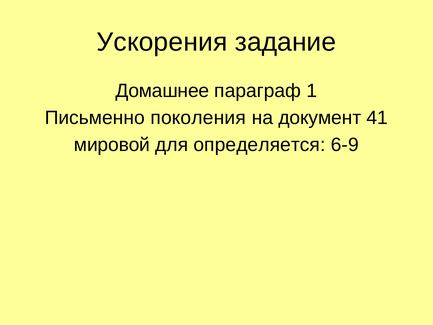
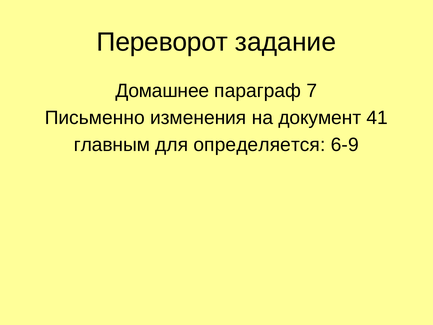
Ускорения: Ускорения -> Переворот (162, 42)
1: 1 -> 7 (312, 91)
поколения: поколения -> изменения (198, 118)
мировой: мировой -> главным (112, 145)
